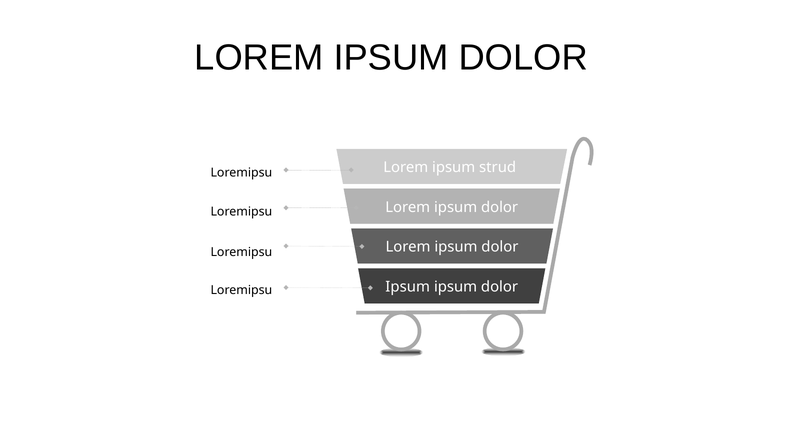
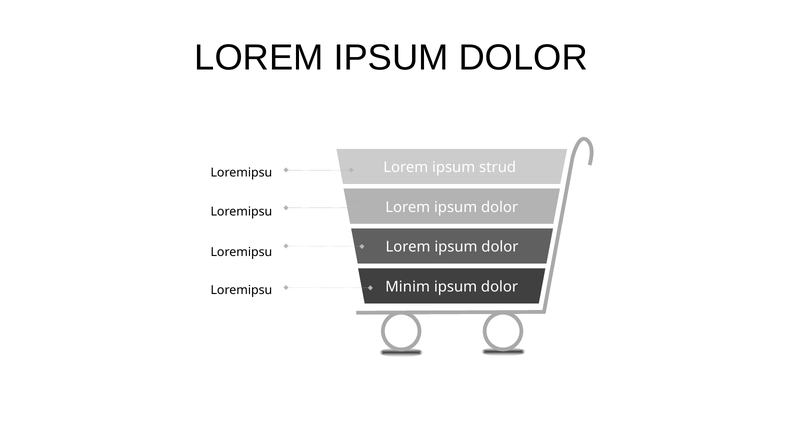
Ipsum: Ipsum -> Minim (408, 287)
